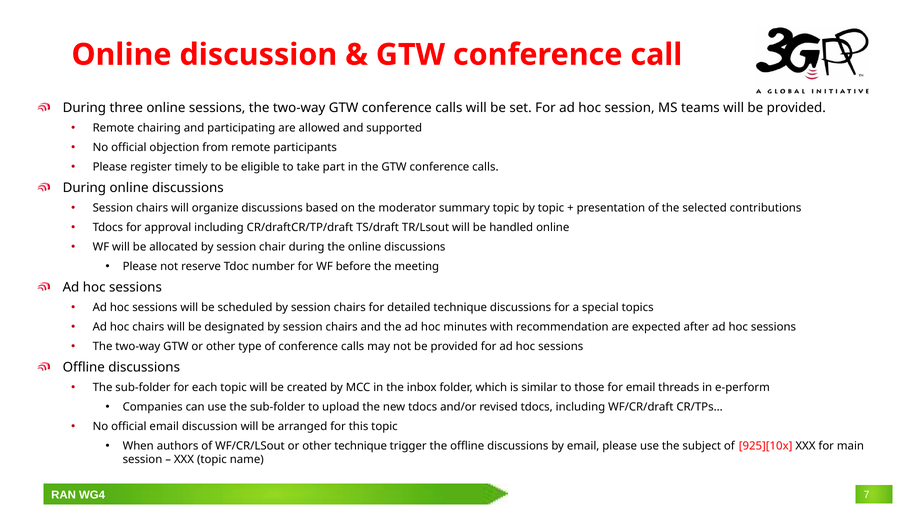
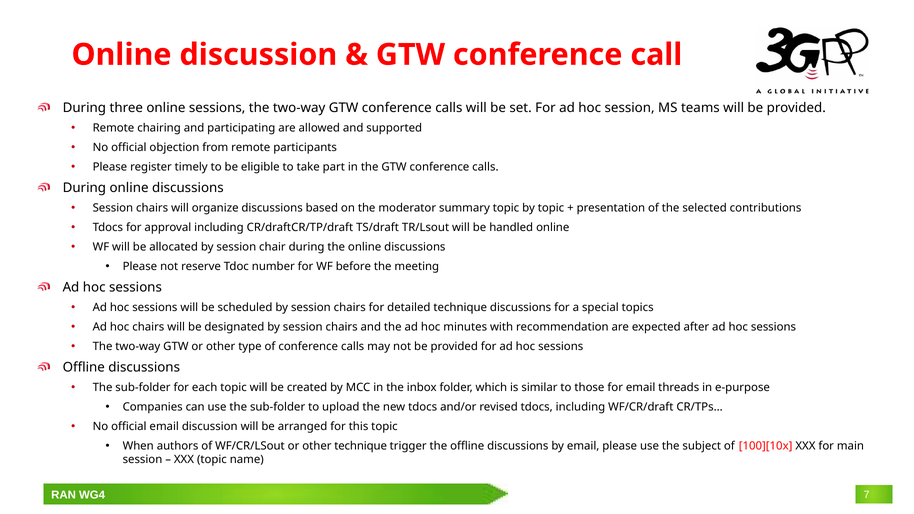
e-perform: e-perform -> e-purpose (743, 388)
925][10x: 925][10x -> 100][10x (766, 446)
